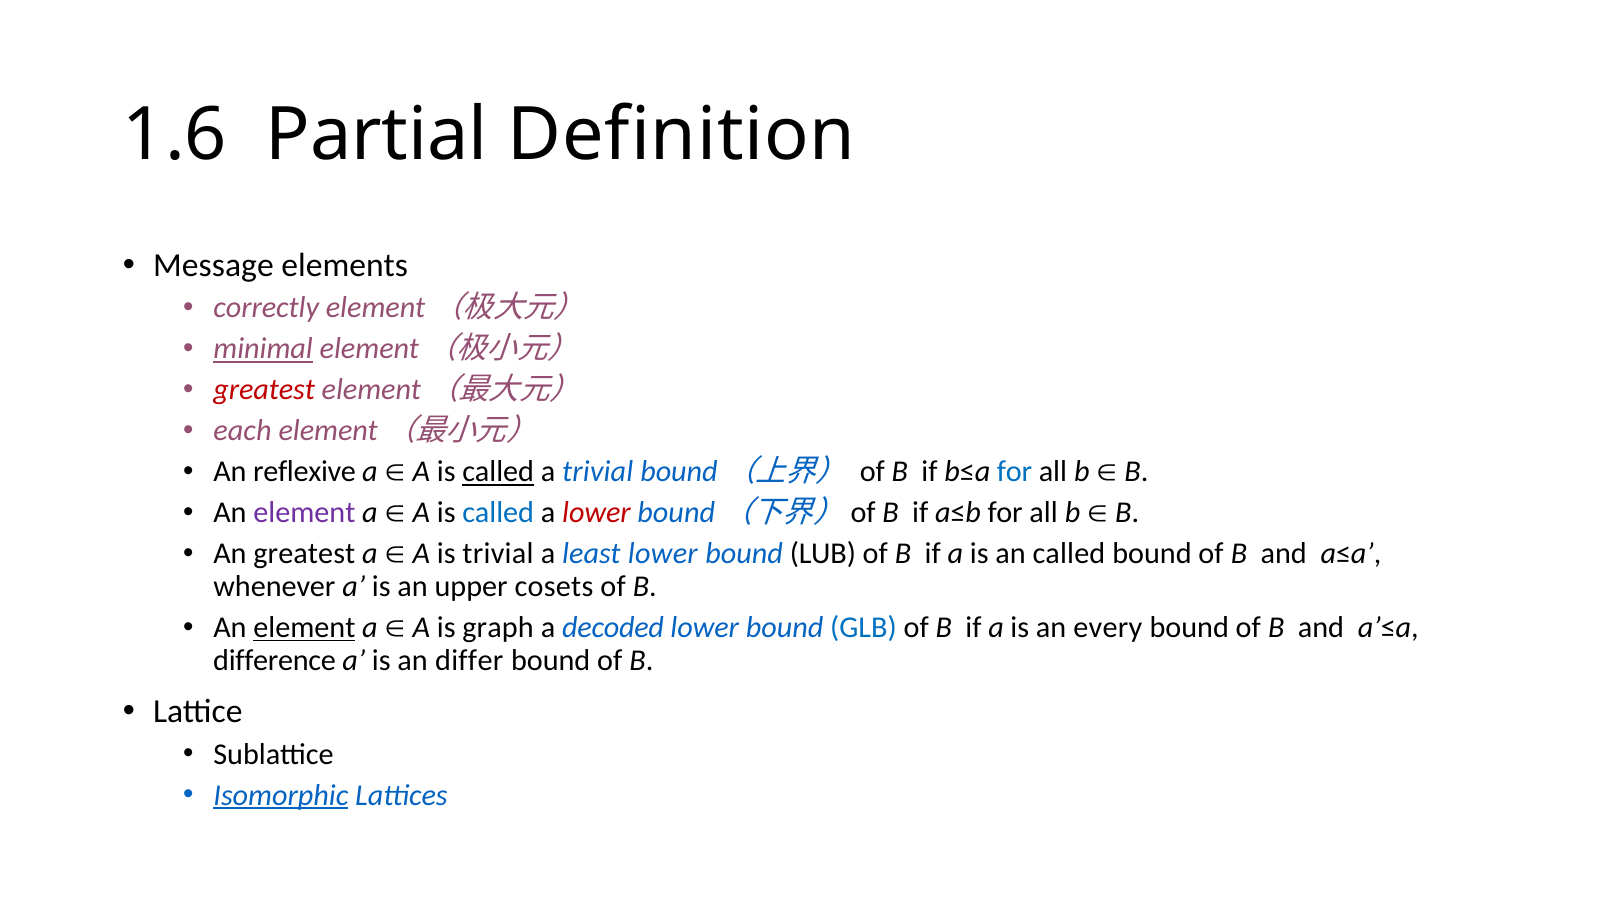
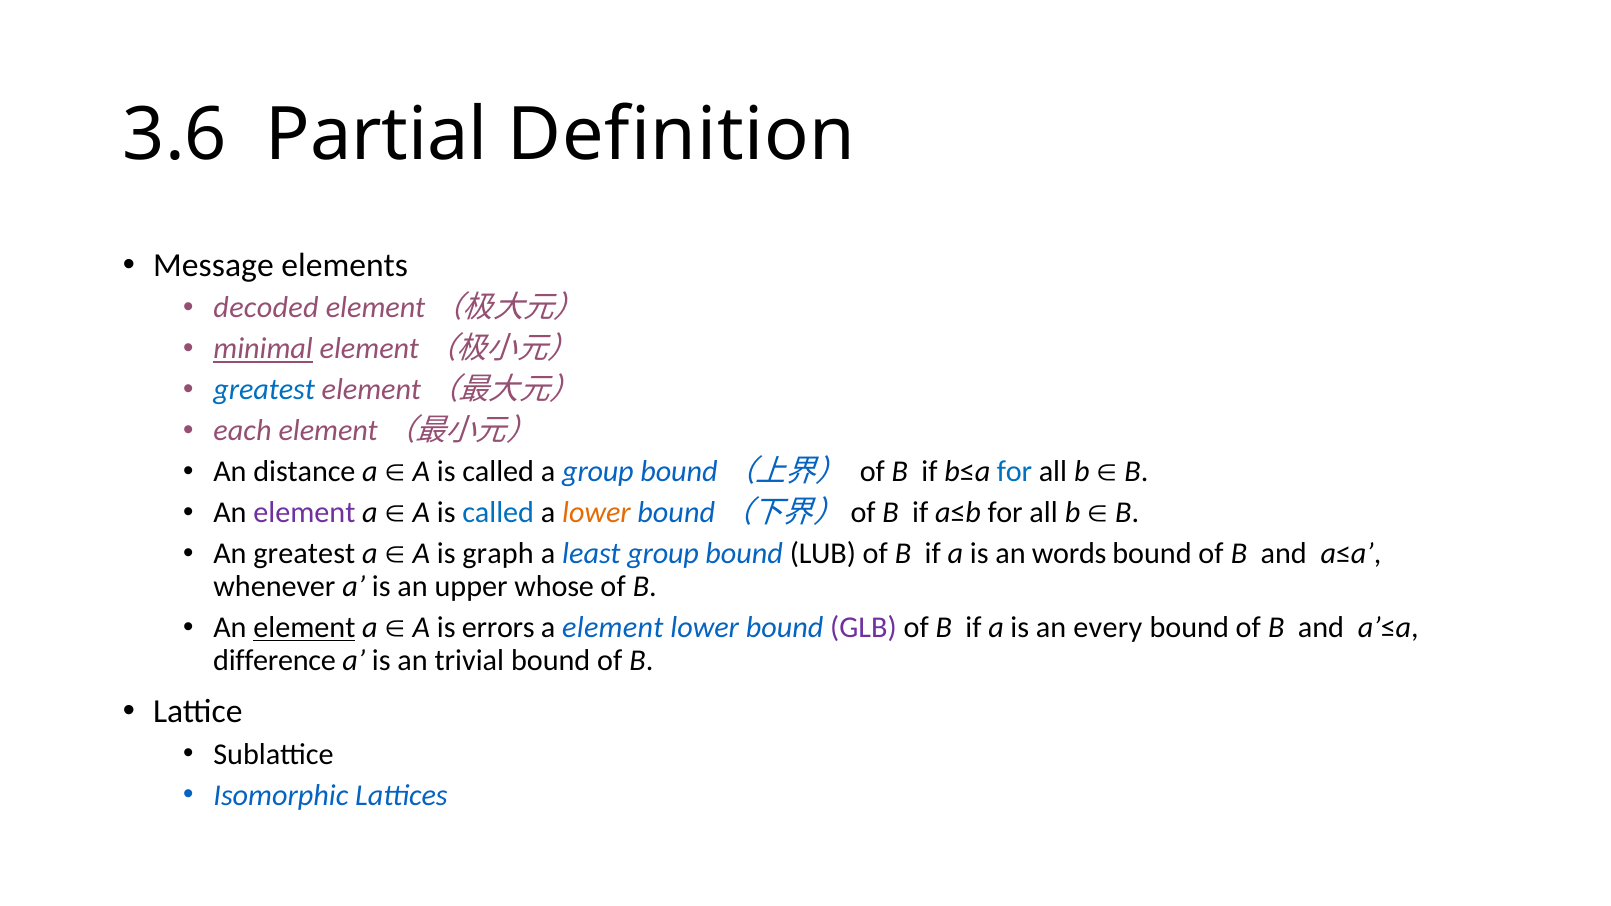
1.6: 1.6 -> 3.6 (175, 135)
correctly: correctly -> decoded (266, 308)
greatest colour: red -> blue (264, 390)
reflexive: reflexive -> distance (304, 472)
called underline: present -> none (498, 472)
a trivial: trivial -> group (598, 472)
lower colour: red -> orange (596, 513)
is trivial: trivial -> graph (498, 554)
least lower: lower -> group (663, 554)
an called: called -> words (1069, 554)
cosets: cosets -> whose (554, 587)
graph: graph -> errors (498, 628)
a decoded: decoded -> element (613, 628)
GLB colour: blue -> purple (863, 628)
differ: differ -> trivial (469, 660)
Isomorphic underline: present -> none (281, 795)
